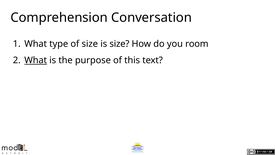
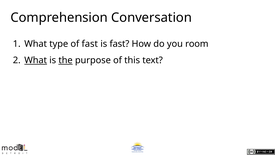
of size: size -> fast (90, 44)
is size: size -> fast (119, 44)
the underline: none -> present (66, 60)
